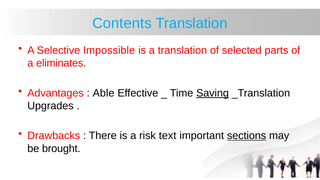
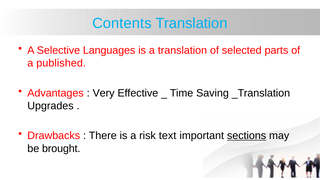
Impossible: Impossible -> Languages (109, 50)
eliminates: eliminates -> published (61, 63)
Able: Able -> Very (104, 93)
Saving underline: present -> none (213, 93)
